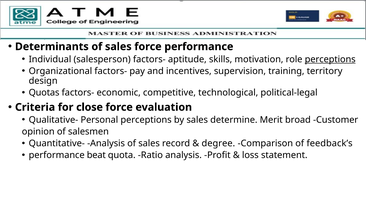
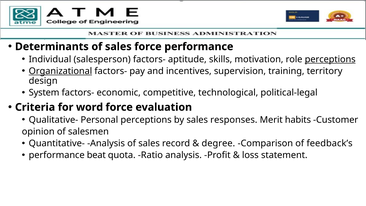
Organizational underline: none -> present (60, 71)
Quotas: Quotas -> System (44, 93)
close: close -> word (90, 107)
determine: determine -> responses (234, 120)
broad: broad -> habits (298, 120)
